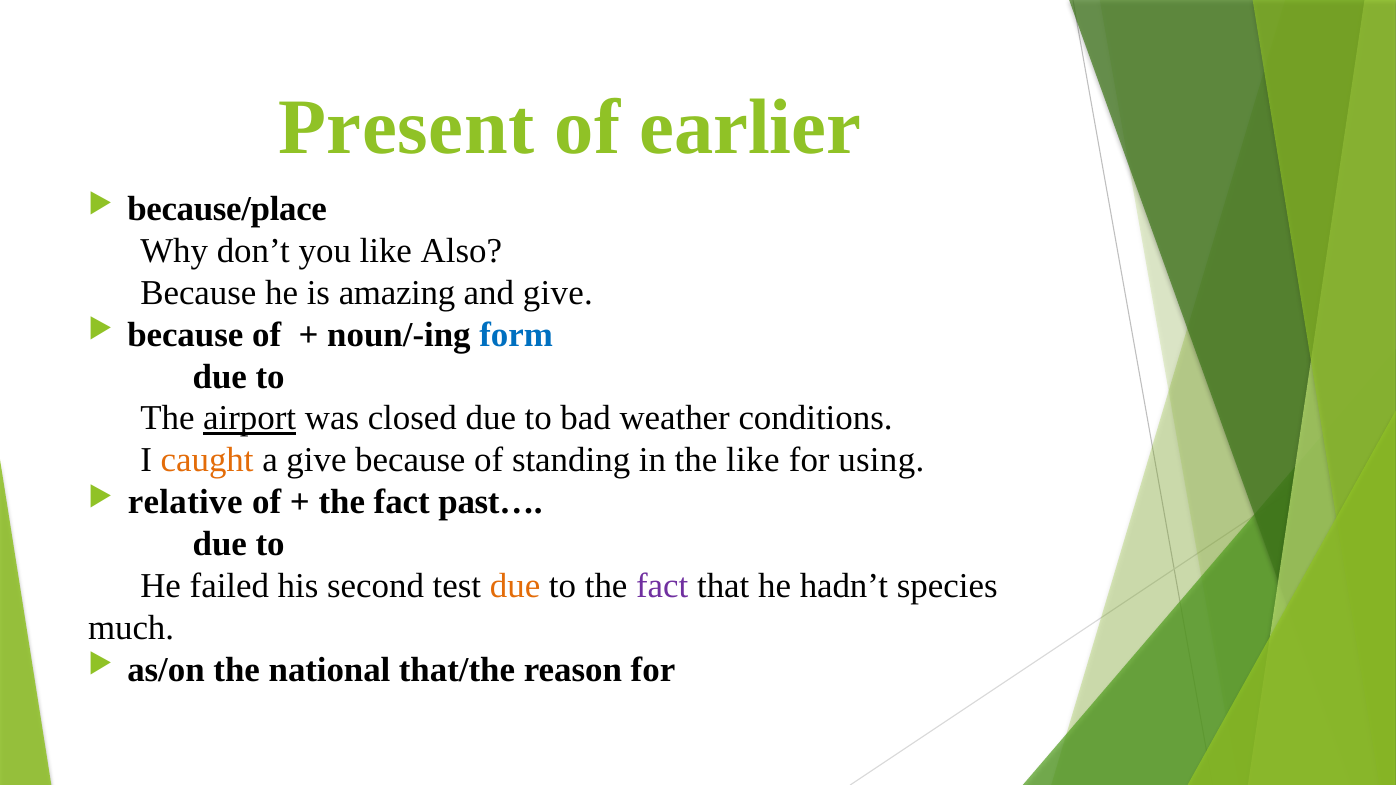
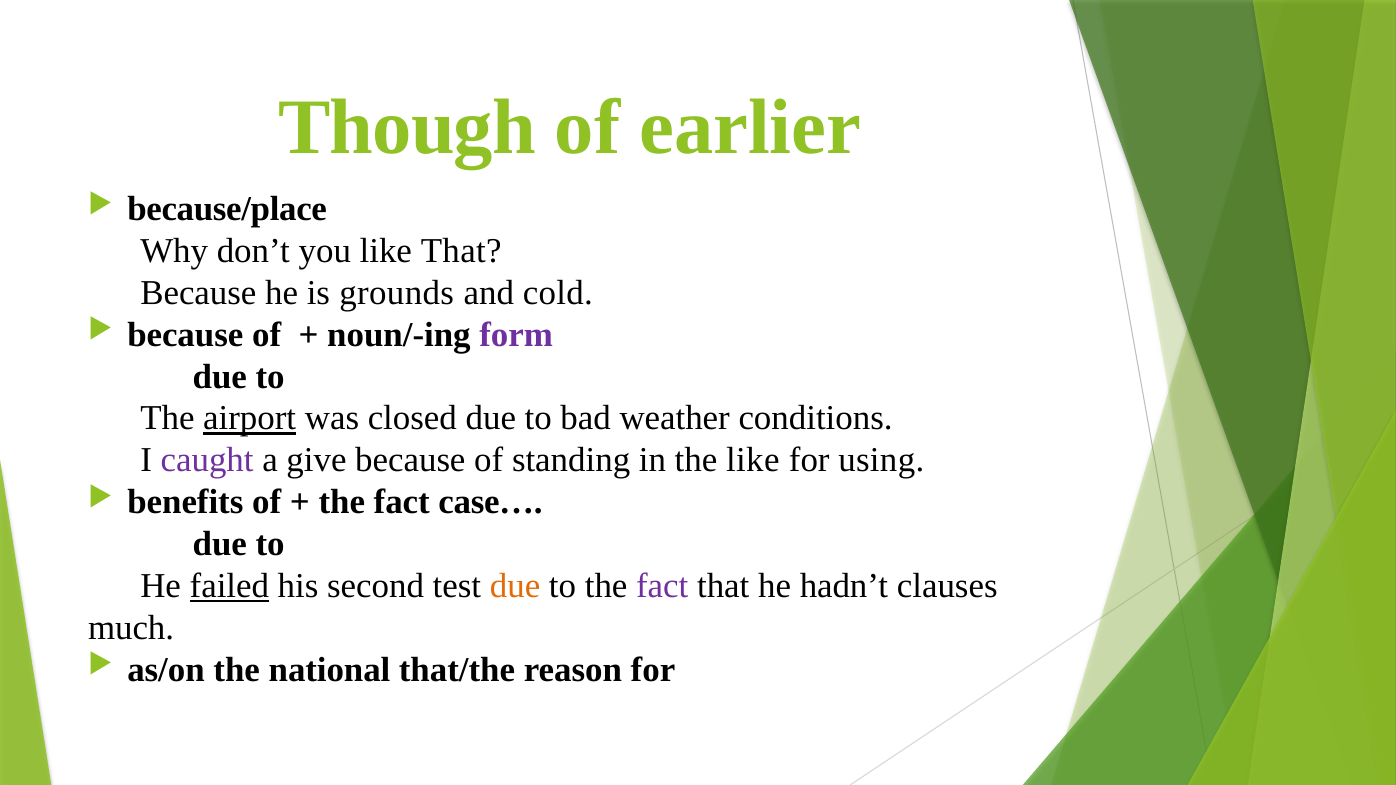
Present: Present -> Though (407, 128)
like Also: Also -> That (461, 251)
amazing: amazing -> grounds (397, 293)
and give: give -> cold (558, 293)
form colour: blue -> purple (516, 335)
caught colour: orange -> purple (207, 460)
relative: relative -> benefits (185, 502)
past…: past… -> case… (491, 502)
failed underline: none -> present (229, 586)
species: species -> clauses (947, 586)
